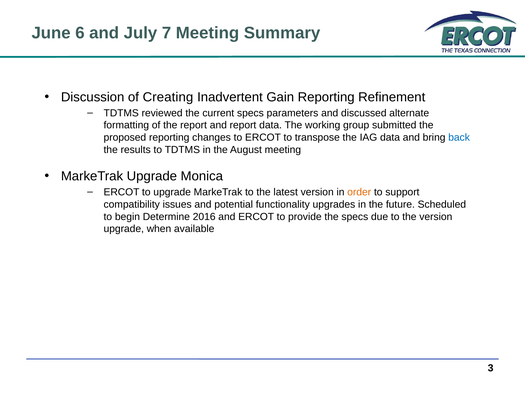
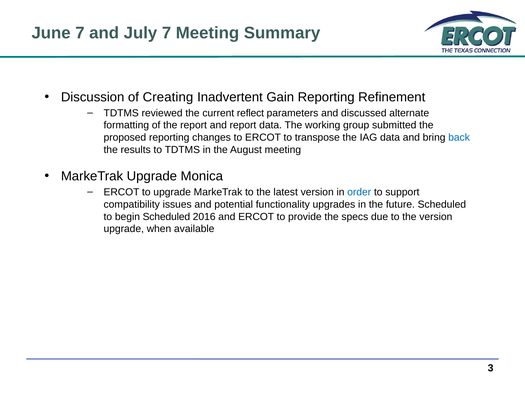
June 6: 6 -> 7 (80, 33)
current specs: specs -> reflect (250, 113)
order colour: orange -> blue (359, 192)
begin Determine: Determine -> Scheduled (166, 217)
